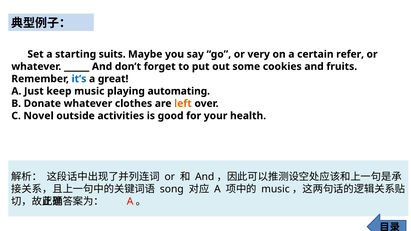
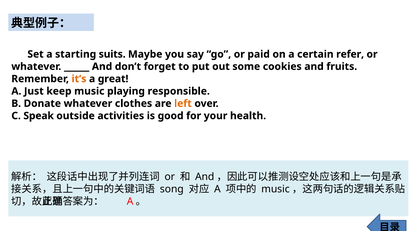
very: very -> paid (259, 54)
it’s colour: blue -> orange (79, 79)
automating: automating -> responsible (179, 91)
Novel: Novel -> Speak (39, 116)
